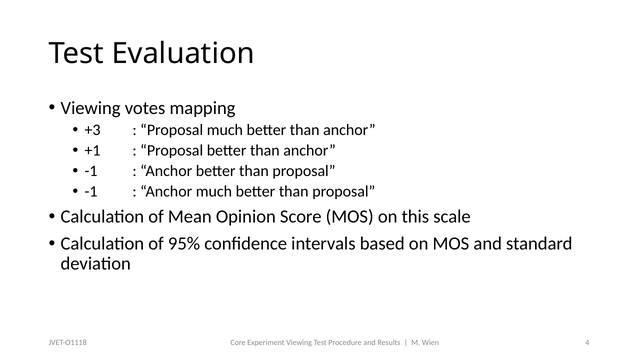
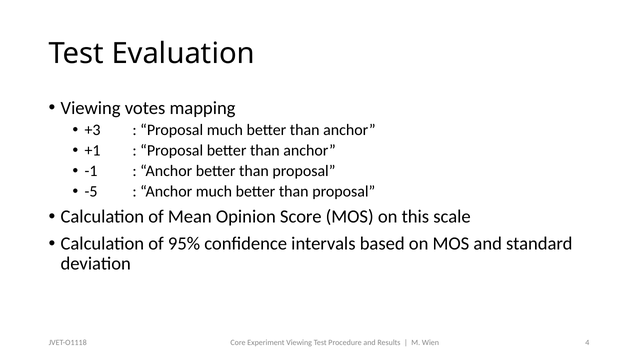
-1: -1 -> -5 (91, 191)
